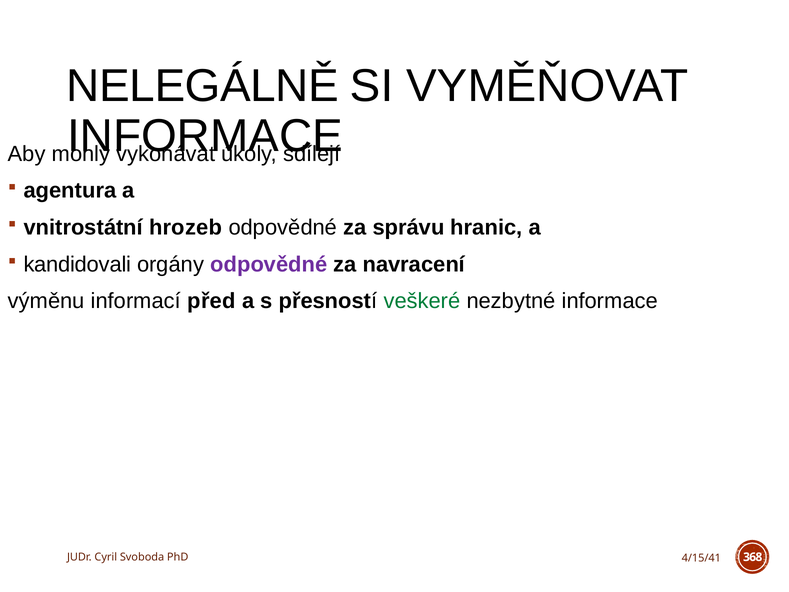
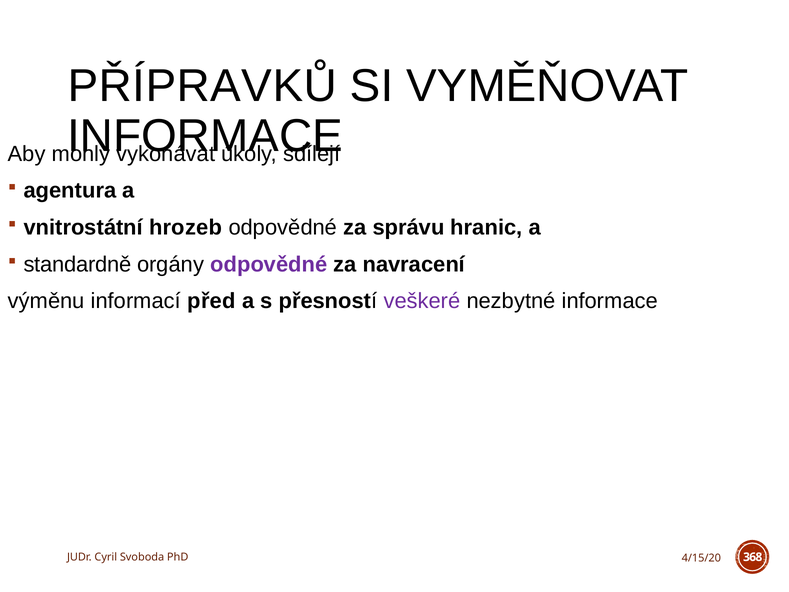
NELEGÁLNĚ: NELEGÁLNĚ -> PŘÍPRAVKŮ (202, 86)
kandidovali: kandidovali -> standardně (77, 264)
veškeré colour: green -> purple (422, 301)
4/15/41: 4/15/41 -> 4/15/20 (701, 558)
